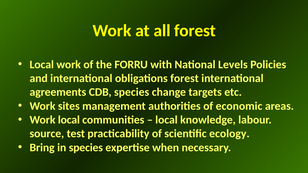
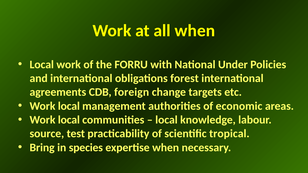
all forest: forest -> when (195, 31)
Levels: Levels -> Under (233, 65)
CDB species: species -> foreign (132, 92)
sites: sites -> local (69, 106)
ecology: ecology -> tropical (229, 134)
